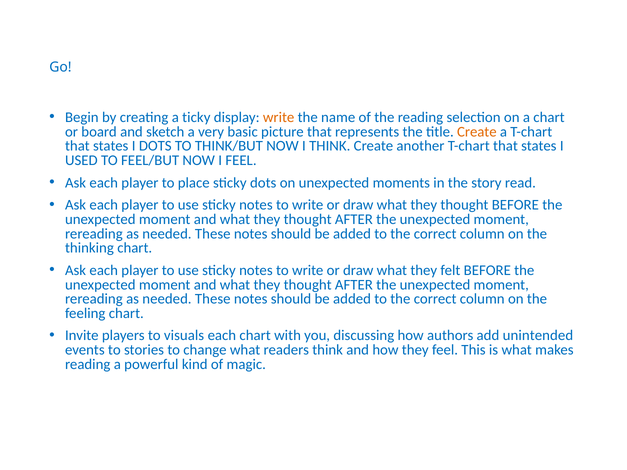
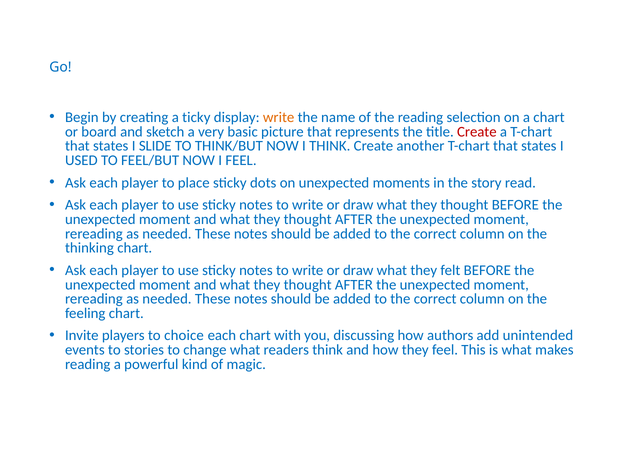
Create colour: orange -> red (477, 132)
I DOTS: DOTS -> SLIDE (155, 146)
visuals: visuals -> choice (184, 336)
